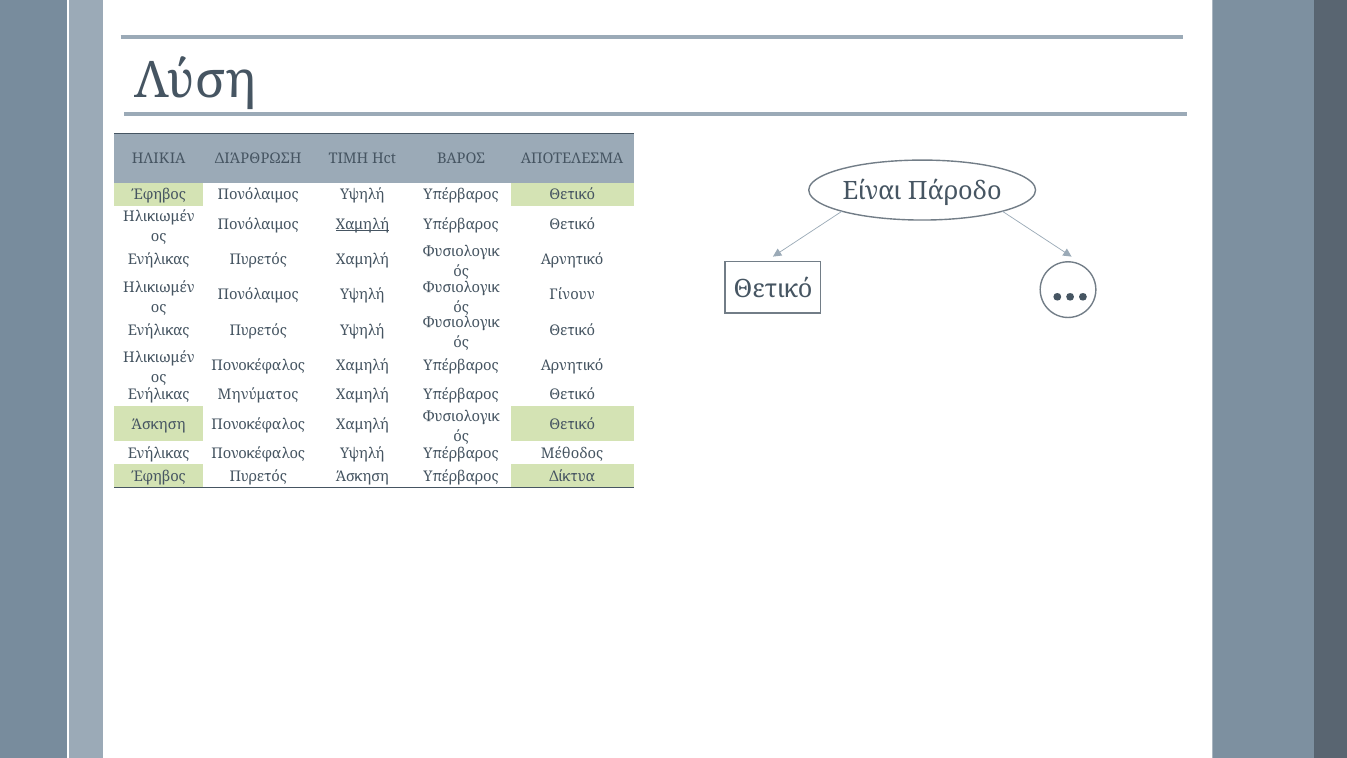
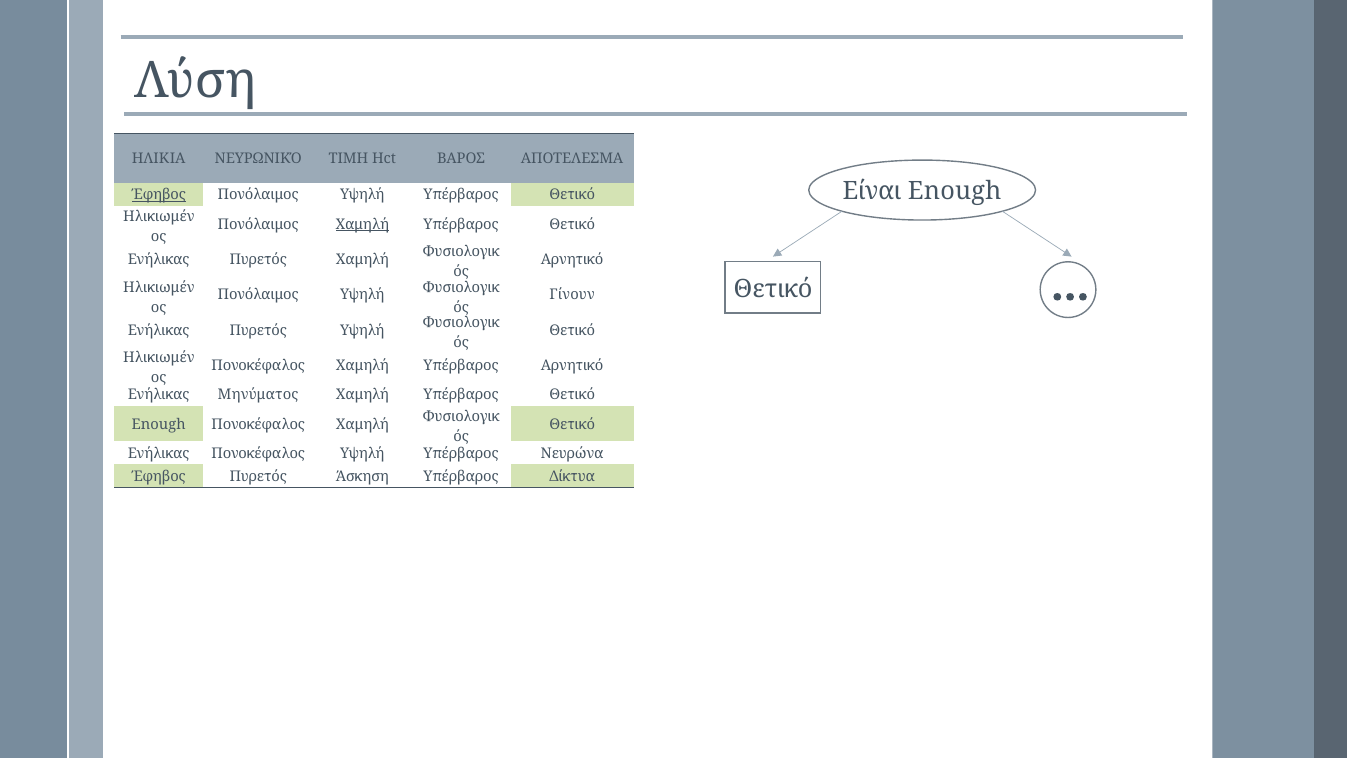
ΔΙΆΡΘΡΩΣΗ: ΔΙΆΡΘΡΩΣΗ -> ΝΕΥΡΩΝΙΚΌ (258, 159)
Είναι Πάροδο: Πάροδο -> Enough (955, 191)
Έφηβος underline: none -> present (159, 195)
Άσκηση: Άσκηση -> Enough (159, 424)
Μέθοδος: Μέθοδος -> Νευρώνα (572, 454)
